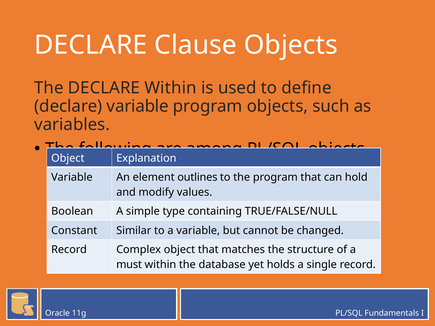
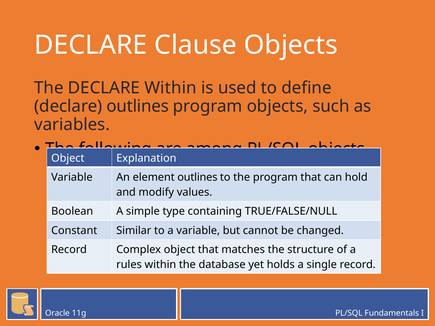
declare variable: variable -> outlines (138, 106)
must: must -> rules (129, 265)
